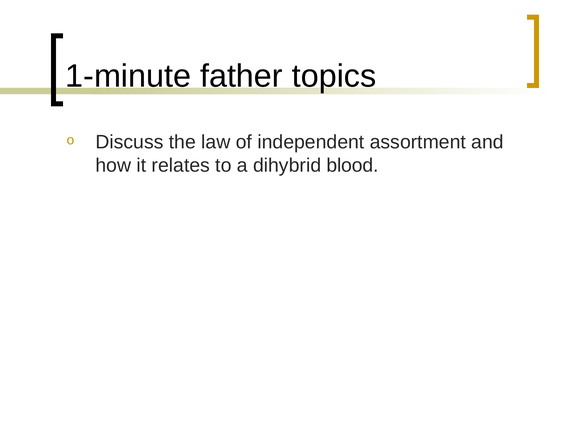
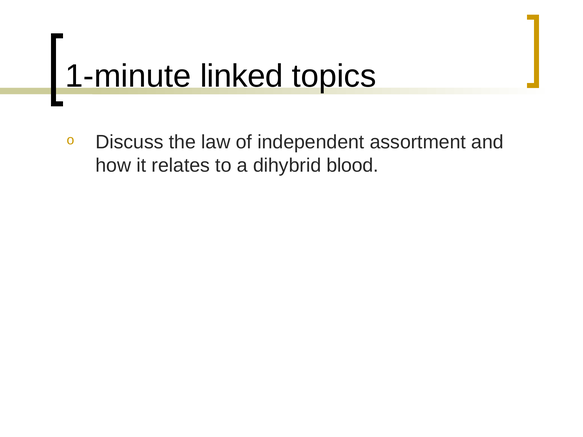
father: father -> linked (242, 76)
